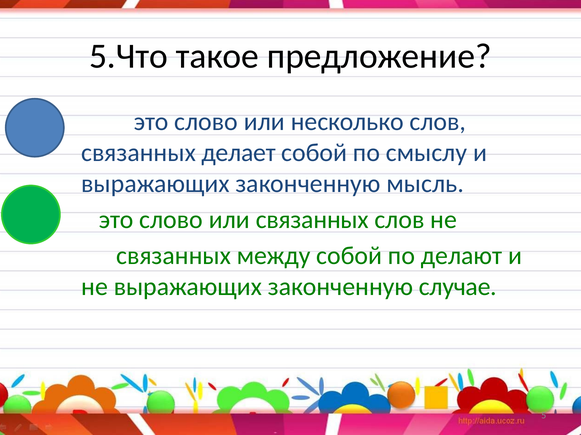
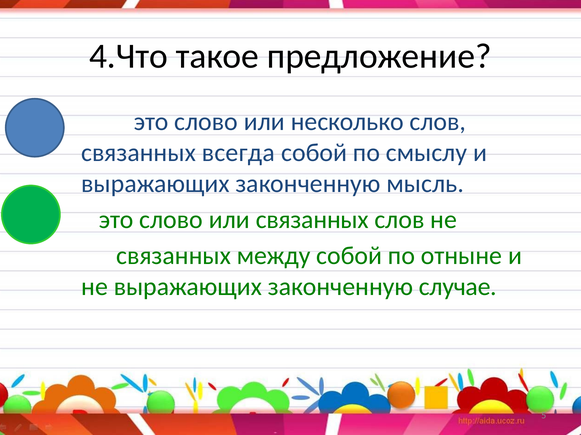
5.Что: 5.Что -> 4.Что (128, 56)
делает: делает -> всегда (238, 153)
делают: делают -> отныне (462, 256)
